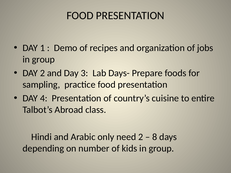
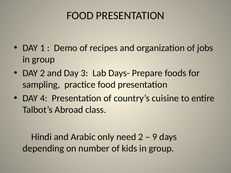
8: 8 -> 9 (155, 137)
